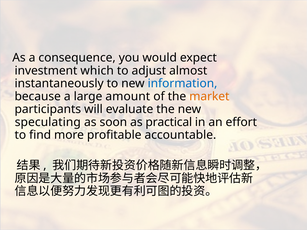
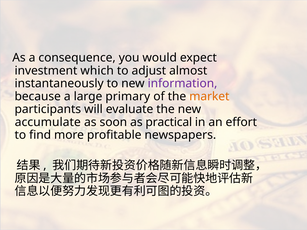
information colour: blue -> purple (182, 84)
amount: amount -> primary (128, 96)
speculating: speculating -> accumulate (48, 122)
accountable: accountable -> newspapers (180, 135)
